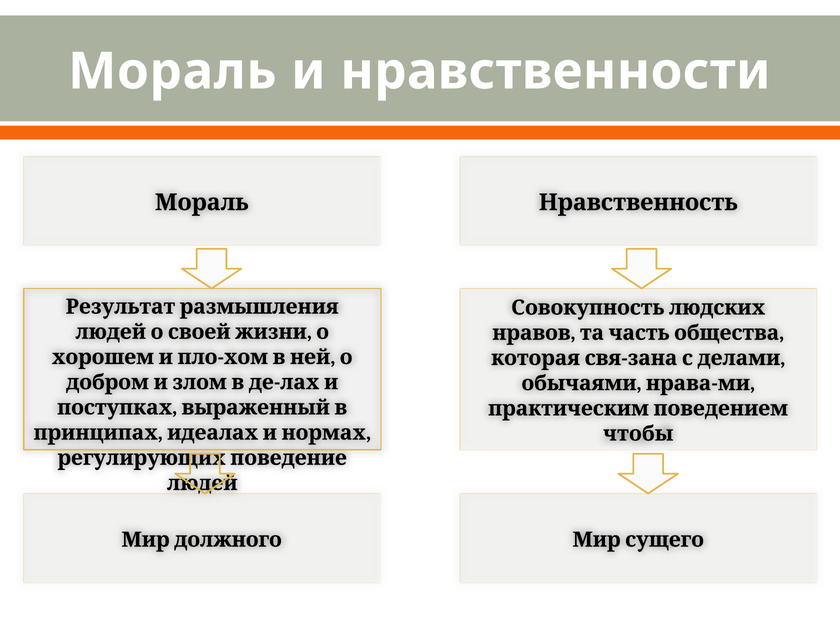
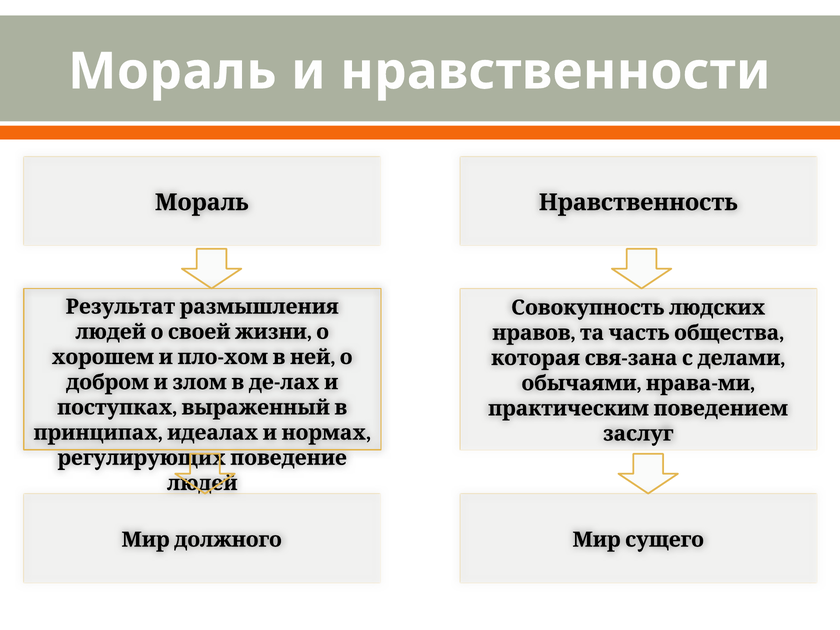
чтобы: чтобы -> заслуг (638, 434)
